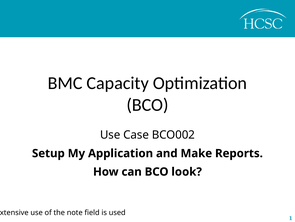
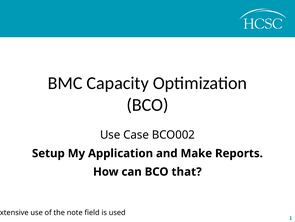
look: look -> that (187, 171)
